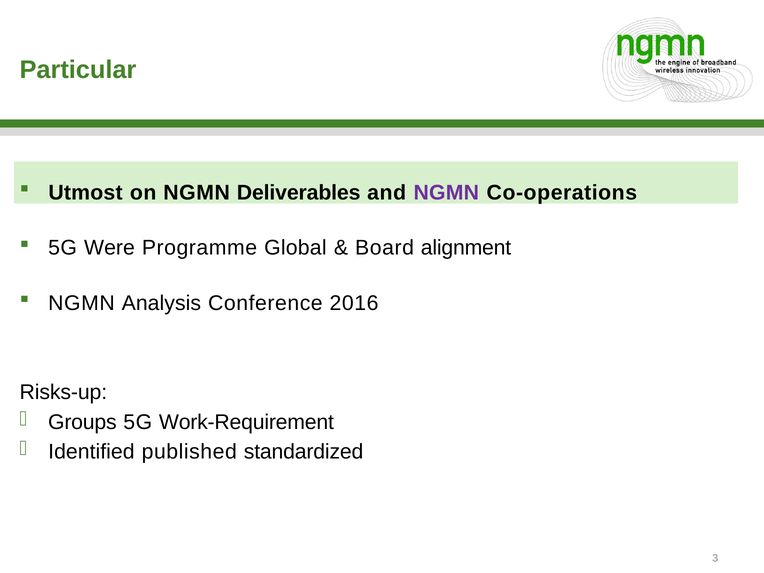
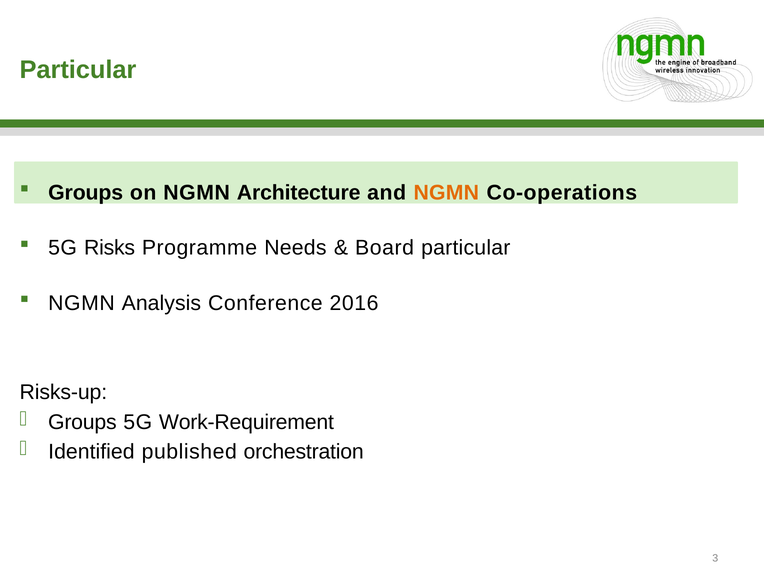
Utmost: Utmost -> Groups (86, 193)
Deliverables: Deliverables -> Architecture (299, 193)
NGMN colour: purple -> orange (446, 193)
Were: Were -> Risks (110, 248)
Global: Global -> Needs (295, 248)
Board alignment: alignment -> particular (466, 248)
standardized: standardized -> orchestration (304, 452)
